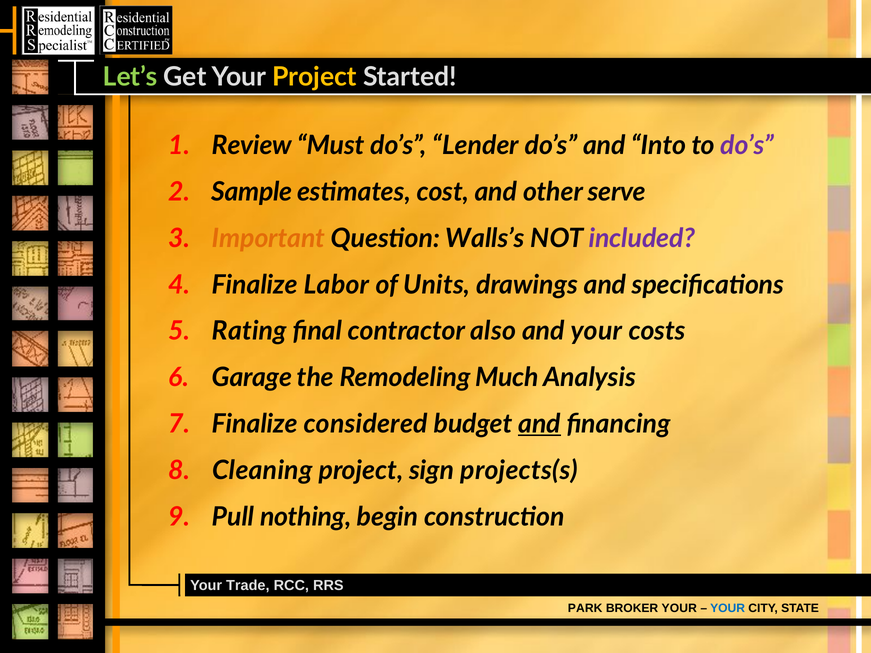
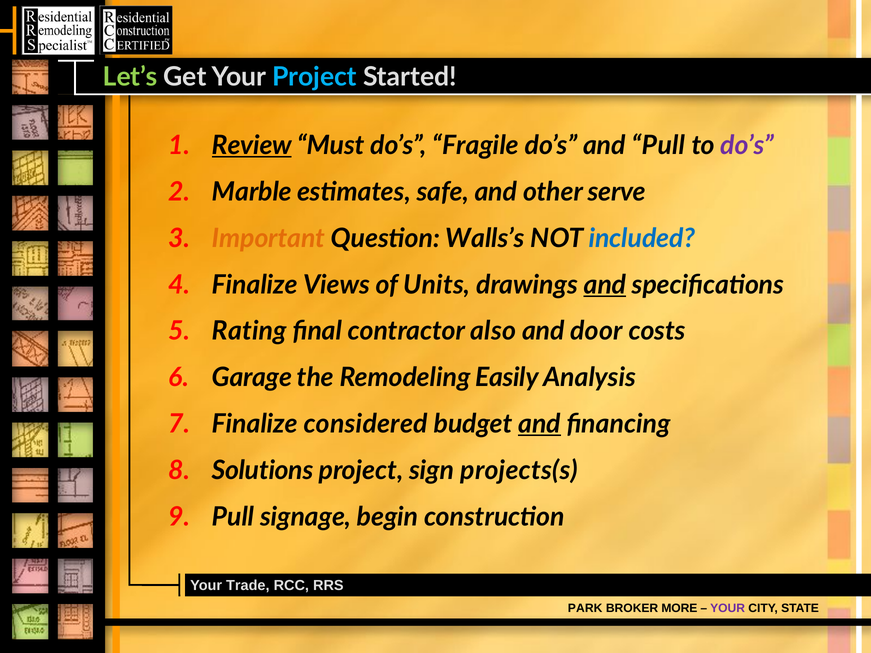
Project colour: yellow -> light blue (314, 77)
Review underline: none -> present (252, 146)
Lender: Lender -> Fragile (476, 146)
and Into: Into -> Pull (659, 146)
Sample: Sample -> Marble (252, 192)
cost: cost -> safe (443, 192)
included colour: purple -> blue (642, 238)
Labor: Labor -> Views (337, 285)
and underline: none -> present (605, 285)
and your: your -> door (596, 331)
Much: Much -> Easily (507, 378)
Cleaning: Cleaning -> Solutions (263, 471)
nothing: nothing -> signage (306, 517)
YOUR: YOUR -> MORE (679, 608)
YOUR colour: blue -> purple (728, 608)
